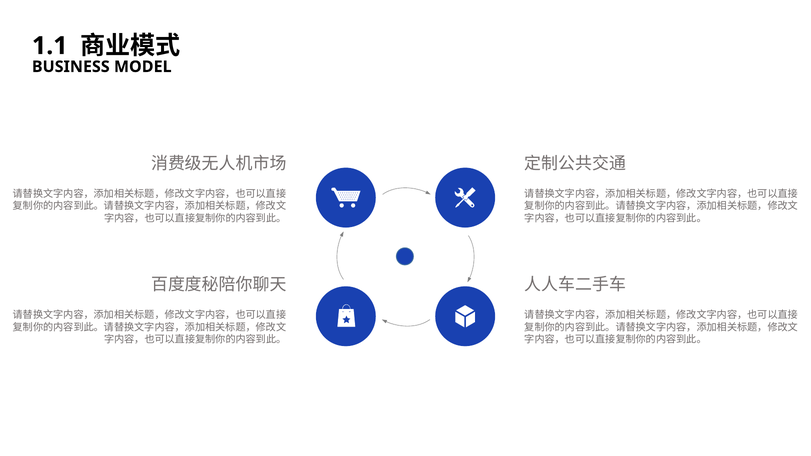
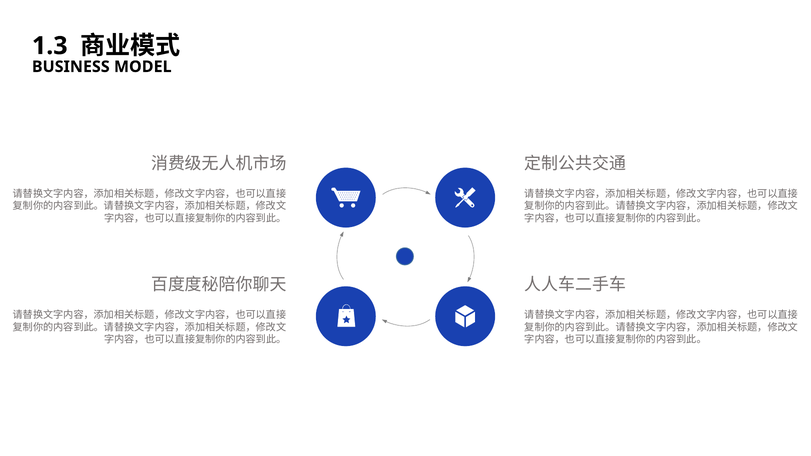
1.1: 1.1 -> 1.3 (50, 46)
